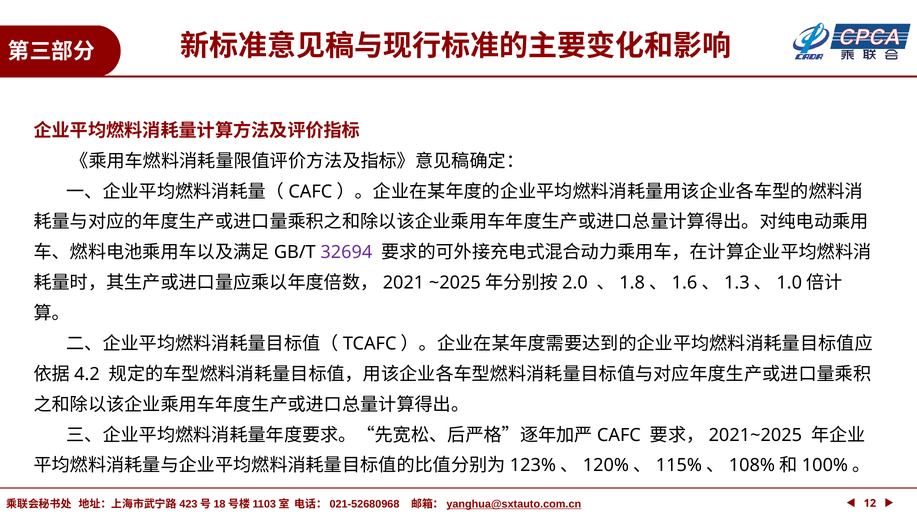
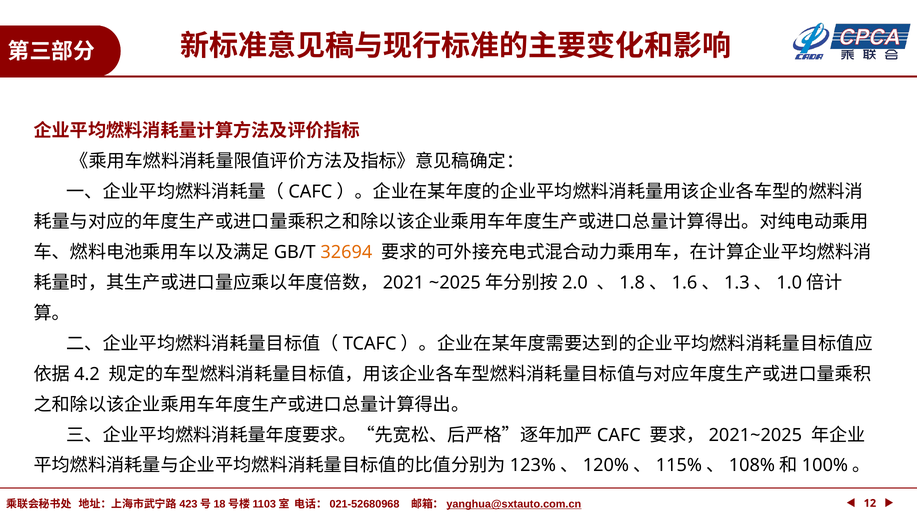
32694 colour: purple -> orange (346, 252)
